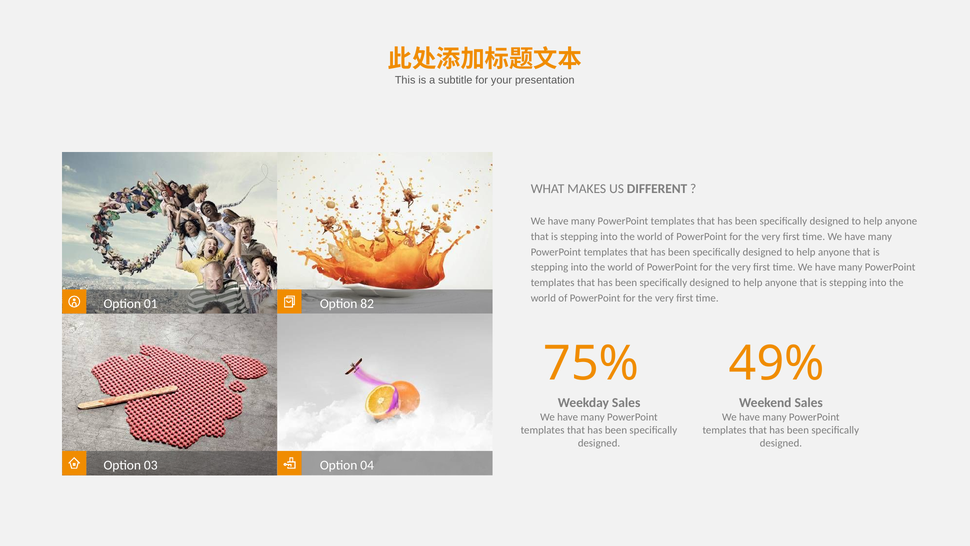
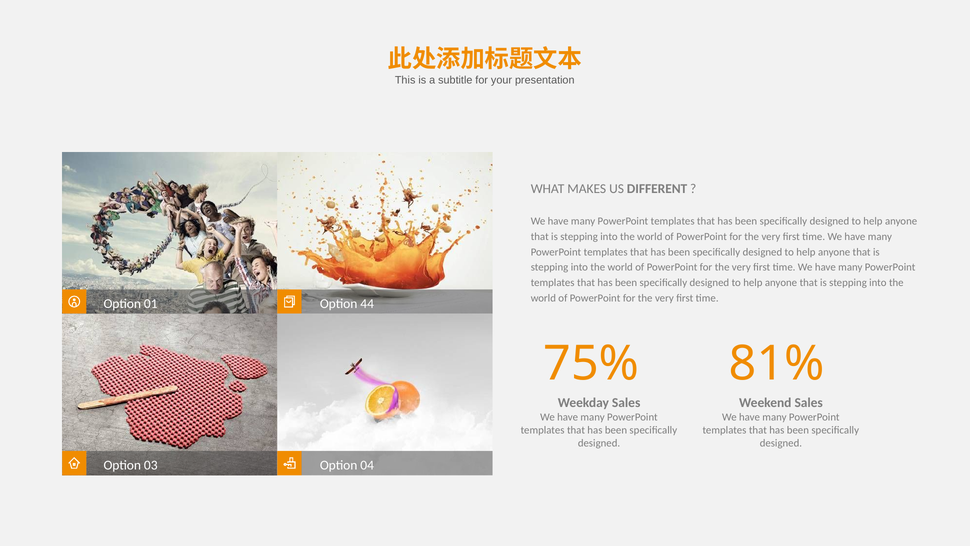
82: 82 -> 44 (367, 304)
49%: 49% -> 81% (777, 364)
